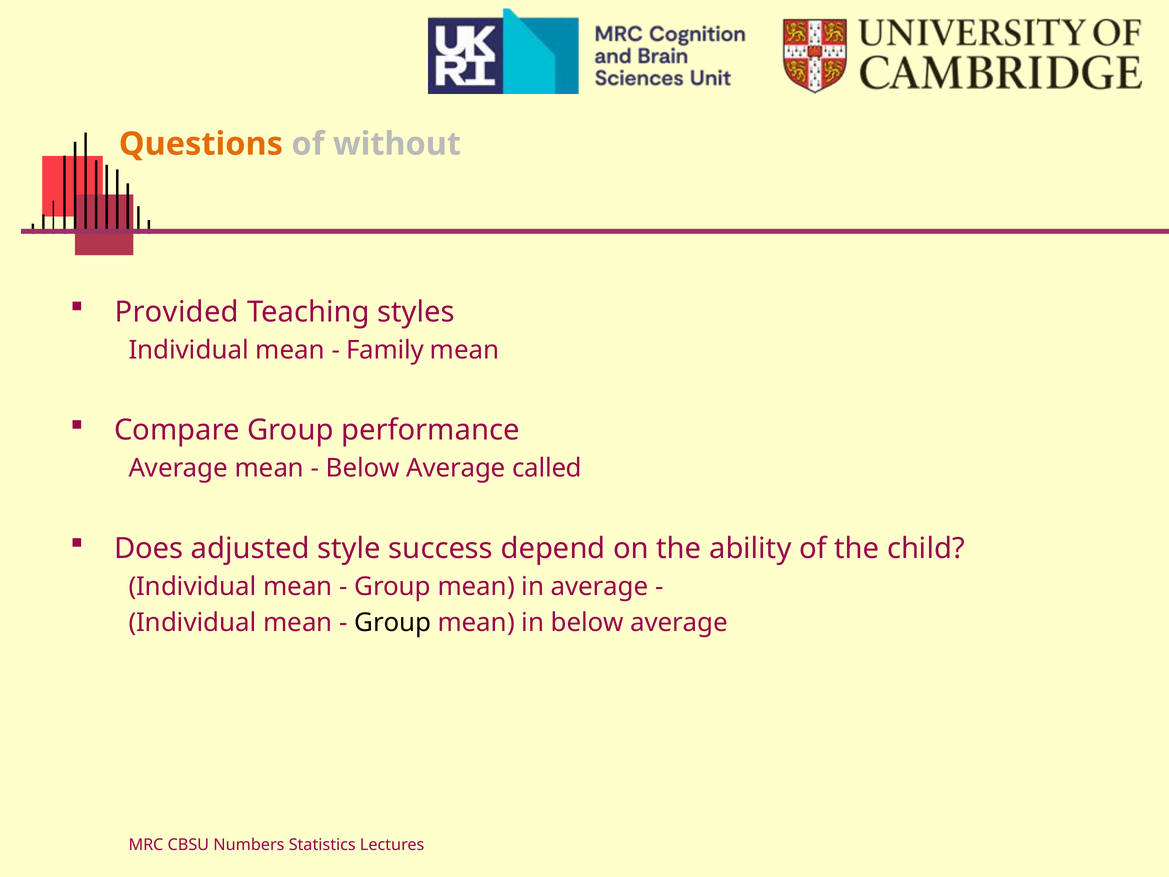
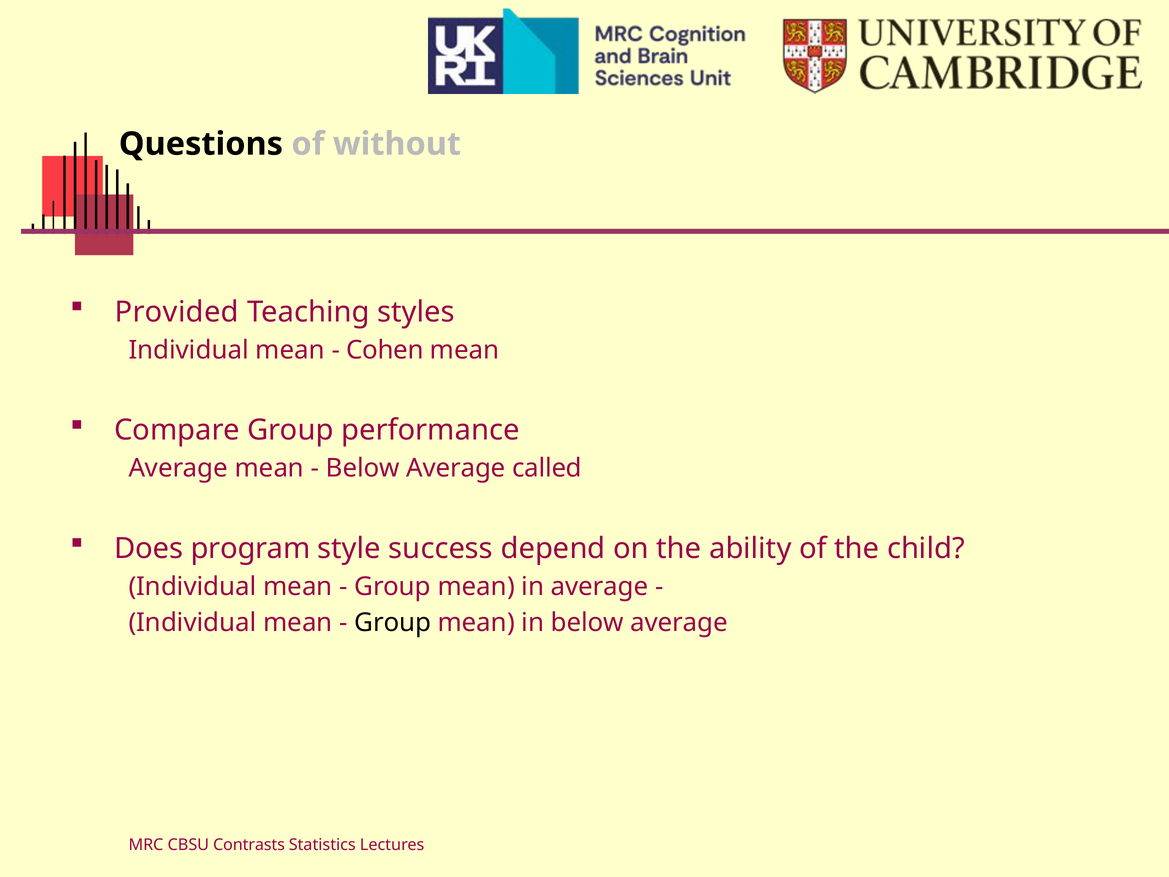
Questions colour: orange -> black (201, 144)
Family: Family -> Cohen (385, 350)
adjusted: adjusted -> program (251, 548)
Numbers: Numbers -> Contrasts (249, 845)
